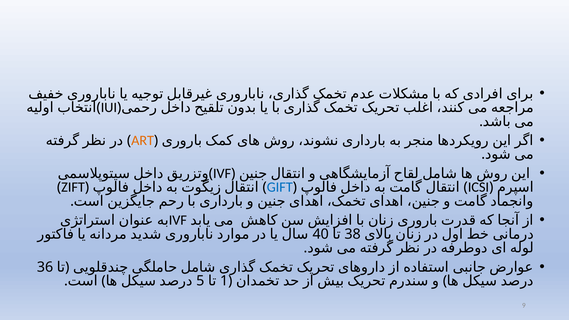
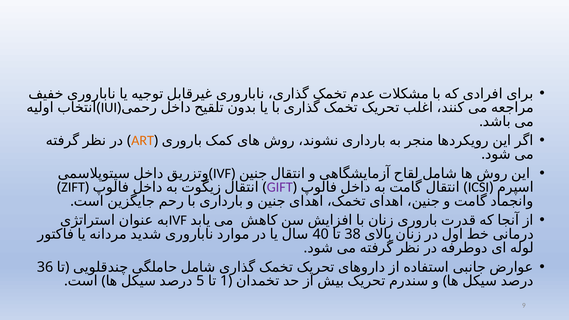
GIFT colour: blue -> purple (280, 187)
